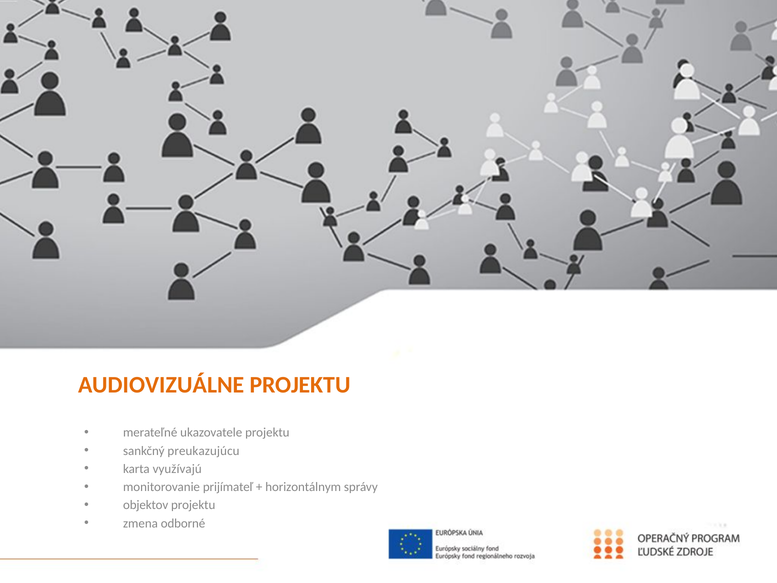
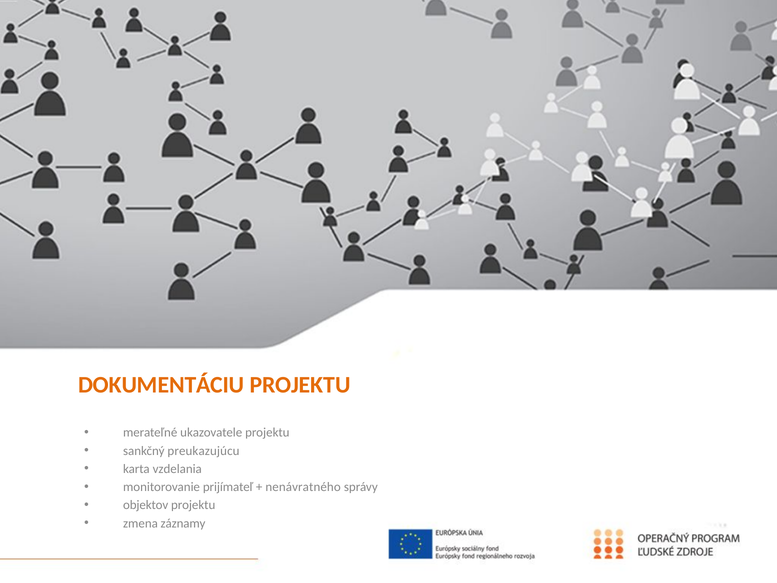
AUDIOVIZUÁLNE: AUDIOVIZUÁLNE -> DOKUMENTÁCIU (161, 385)
využívajú: využívajú -> vzdelania (177, 469)
horizontálnym: horizontálnym -> nenávratného (303, 487)
odborné: odborné -> záznamy (183, 523)
